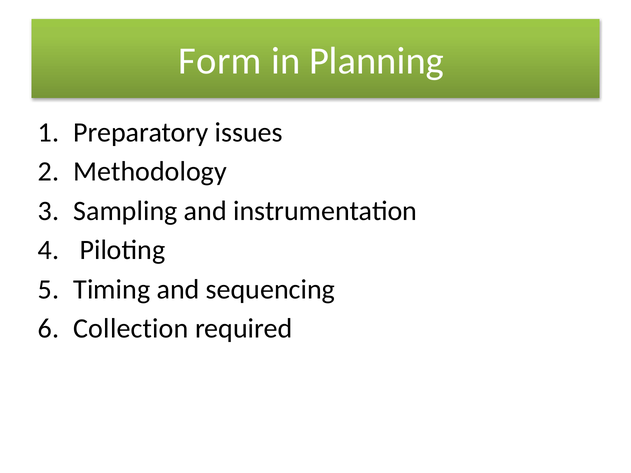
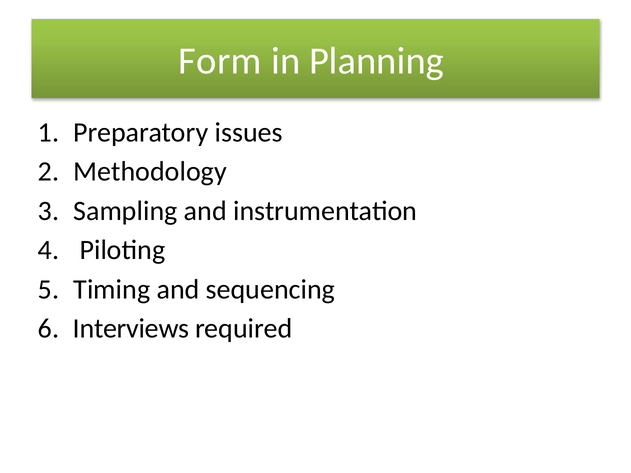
Collection: Collection -> Interviews (131, 329)
